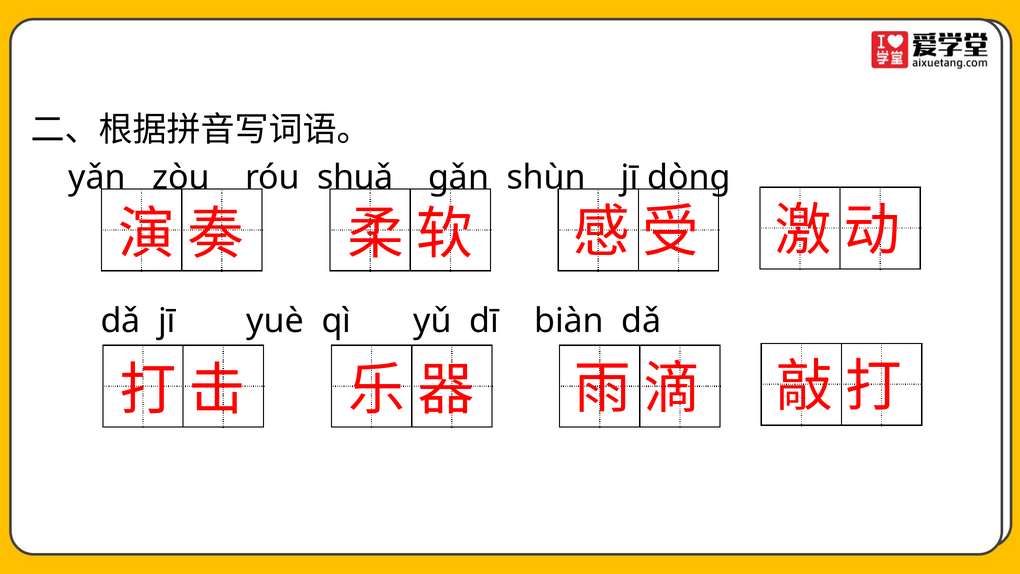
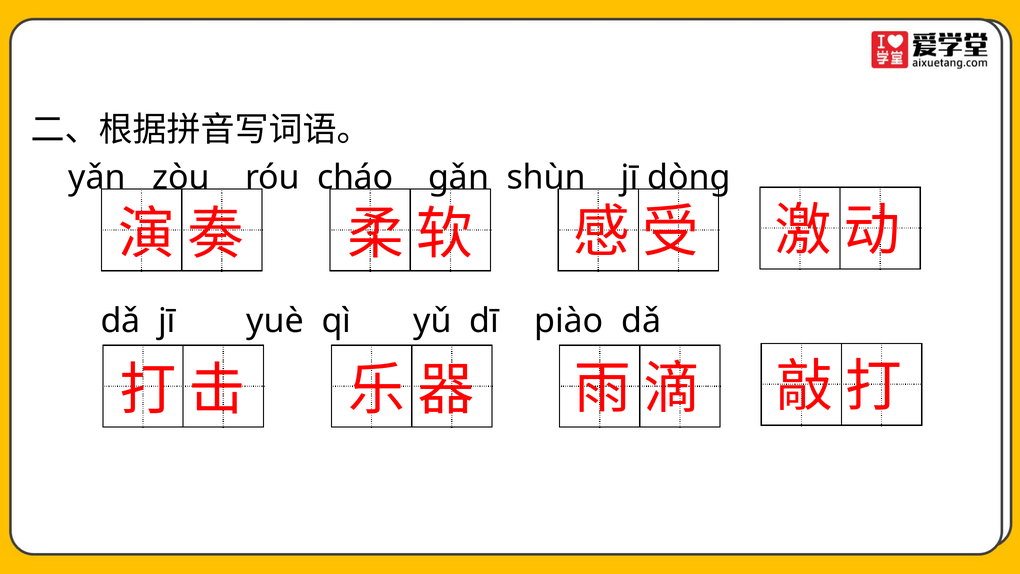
shuǎ: shuǎ -> cháo (355, 177)
biàn: biàn -> piào (569, 321)
